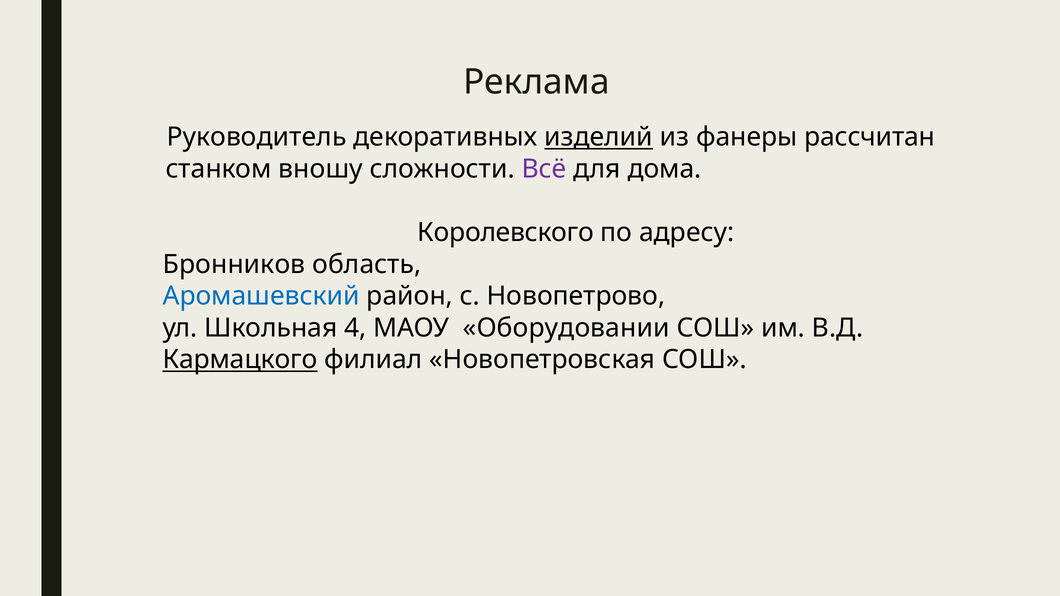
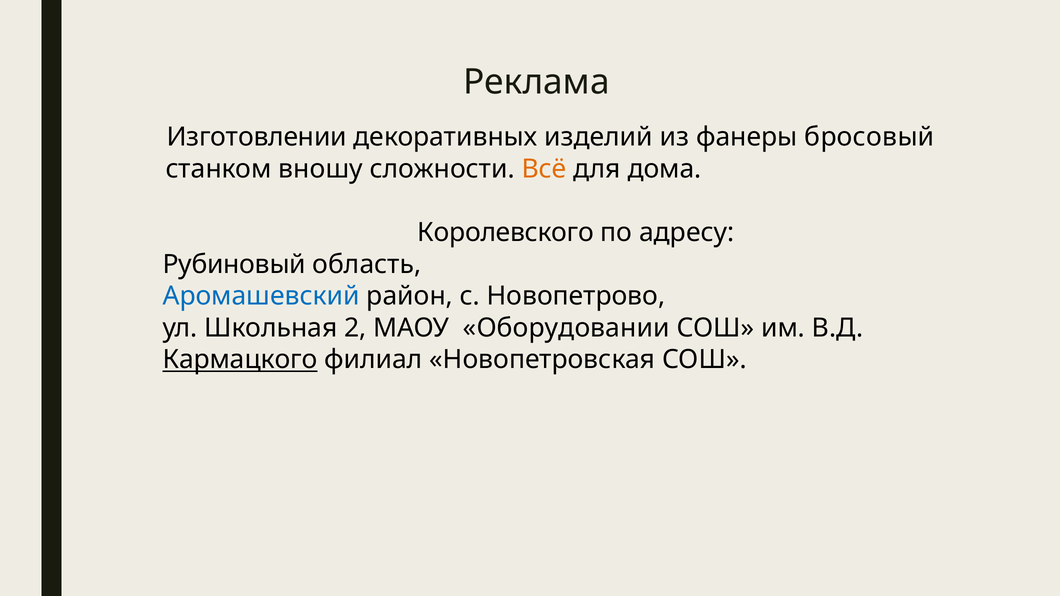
Руководитель: Руководитель -> Изготовлении (257, 137)
изделий underline: present -> none (599, 137)
рассчитан: рассчитан -> бросовый (869, 137)
Всё colour: purple -> orange (544, 169)
Бронников: Бронников -> Рубиновый (234, 264)
4: 4 -> 2 (355, 328)
